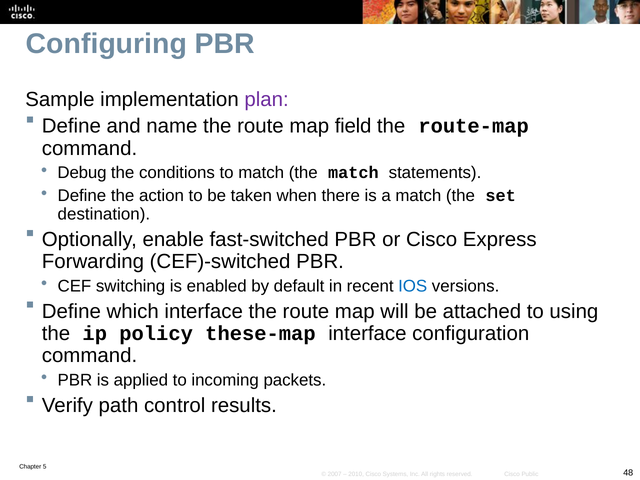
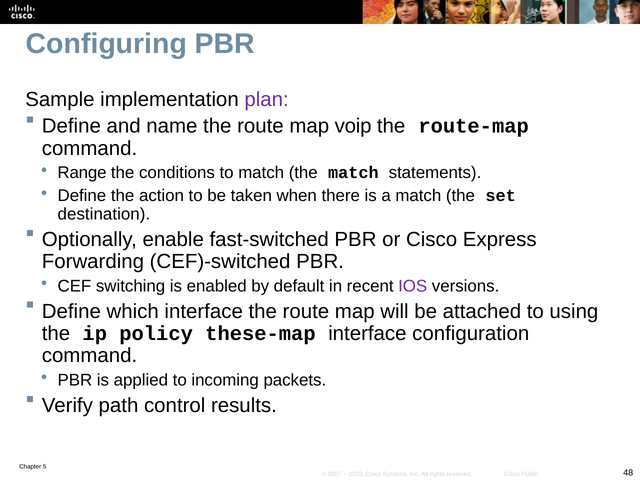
field: field -> voip (353, 126)
Debug: Debug -> Range (82, 173)
IOS colour: blue -> purple (413, 286)
